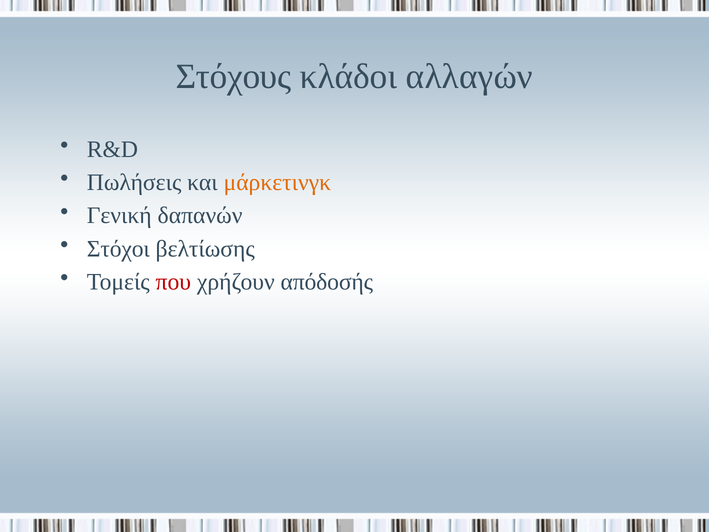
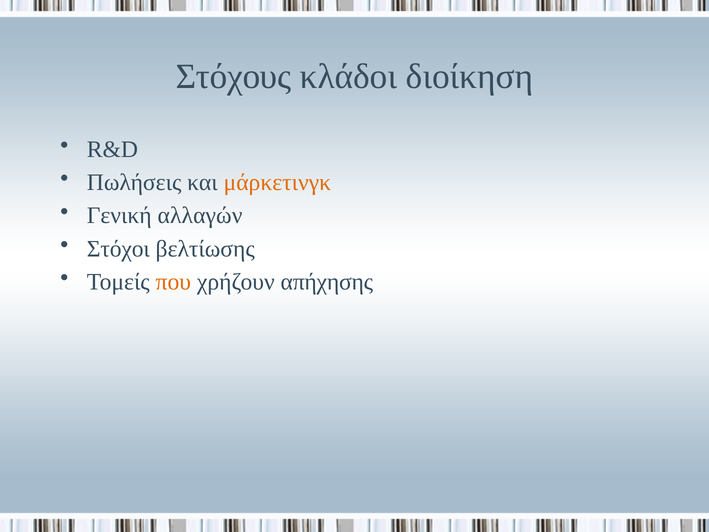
αλλαγών: αλλαγών -> διοίκηση (470, 76)
δαπανών: δαπανών -> αλλαγών (200, 216)
που colour: red -> orange (173, 282)
απόδοσής: απόδοσής -> απήχησης (327, 282)
